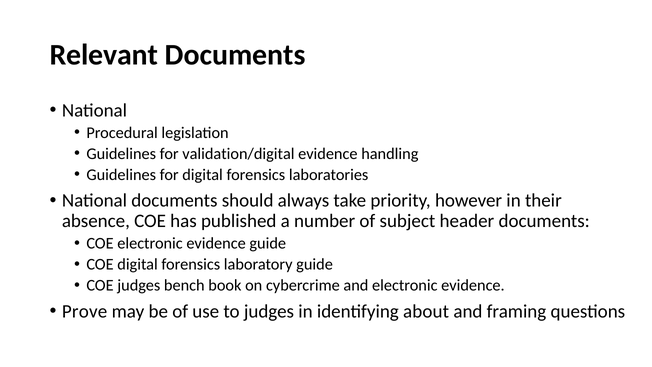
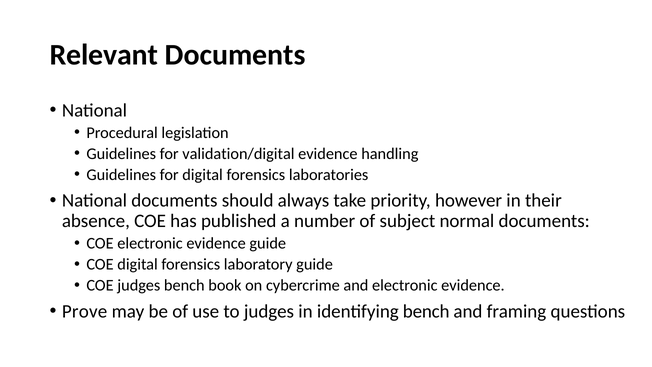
header: header -> normal (467, 221)
identifying about: about -> bench (426, 311)
